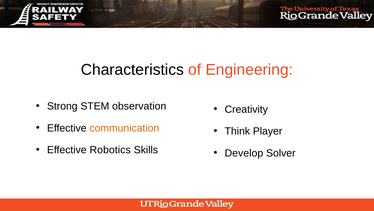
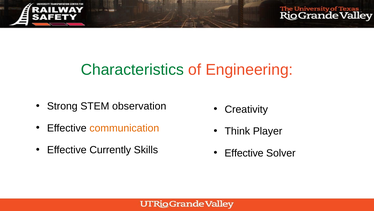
Characteristics colour: black -> green (132, 70)
Robotics: Robotics -> Currently (110, 150)
Develop: Develop -> Effective (244, 153)
